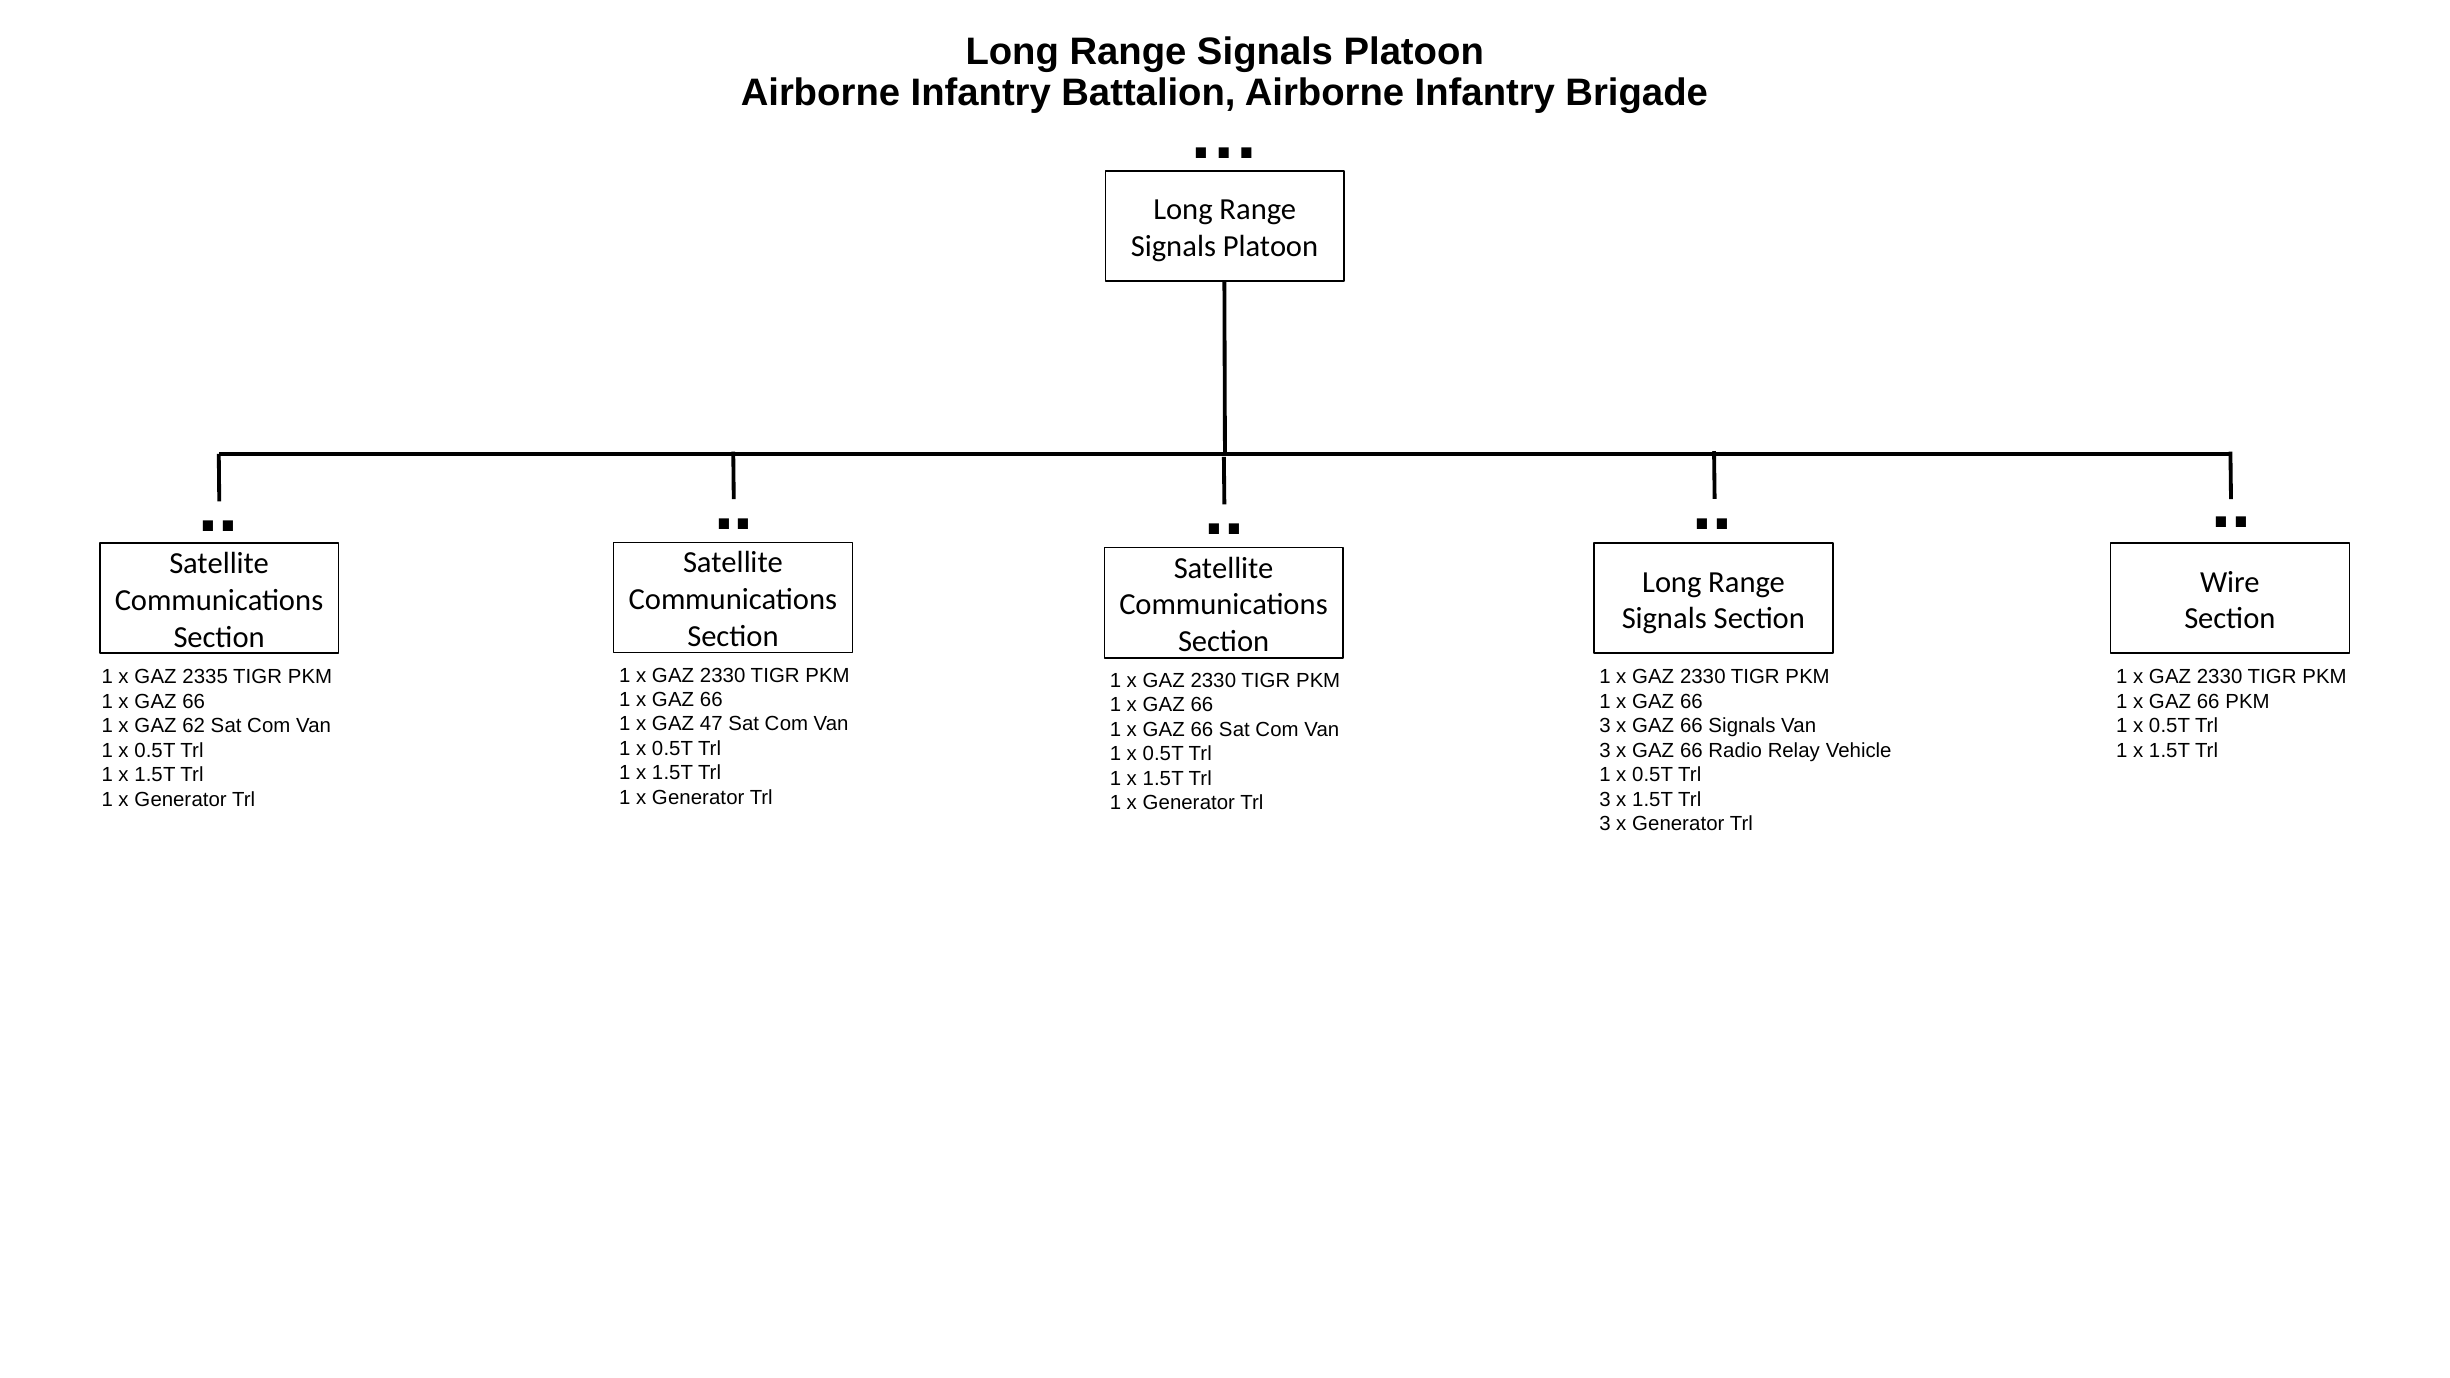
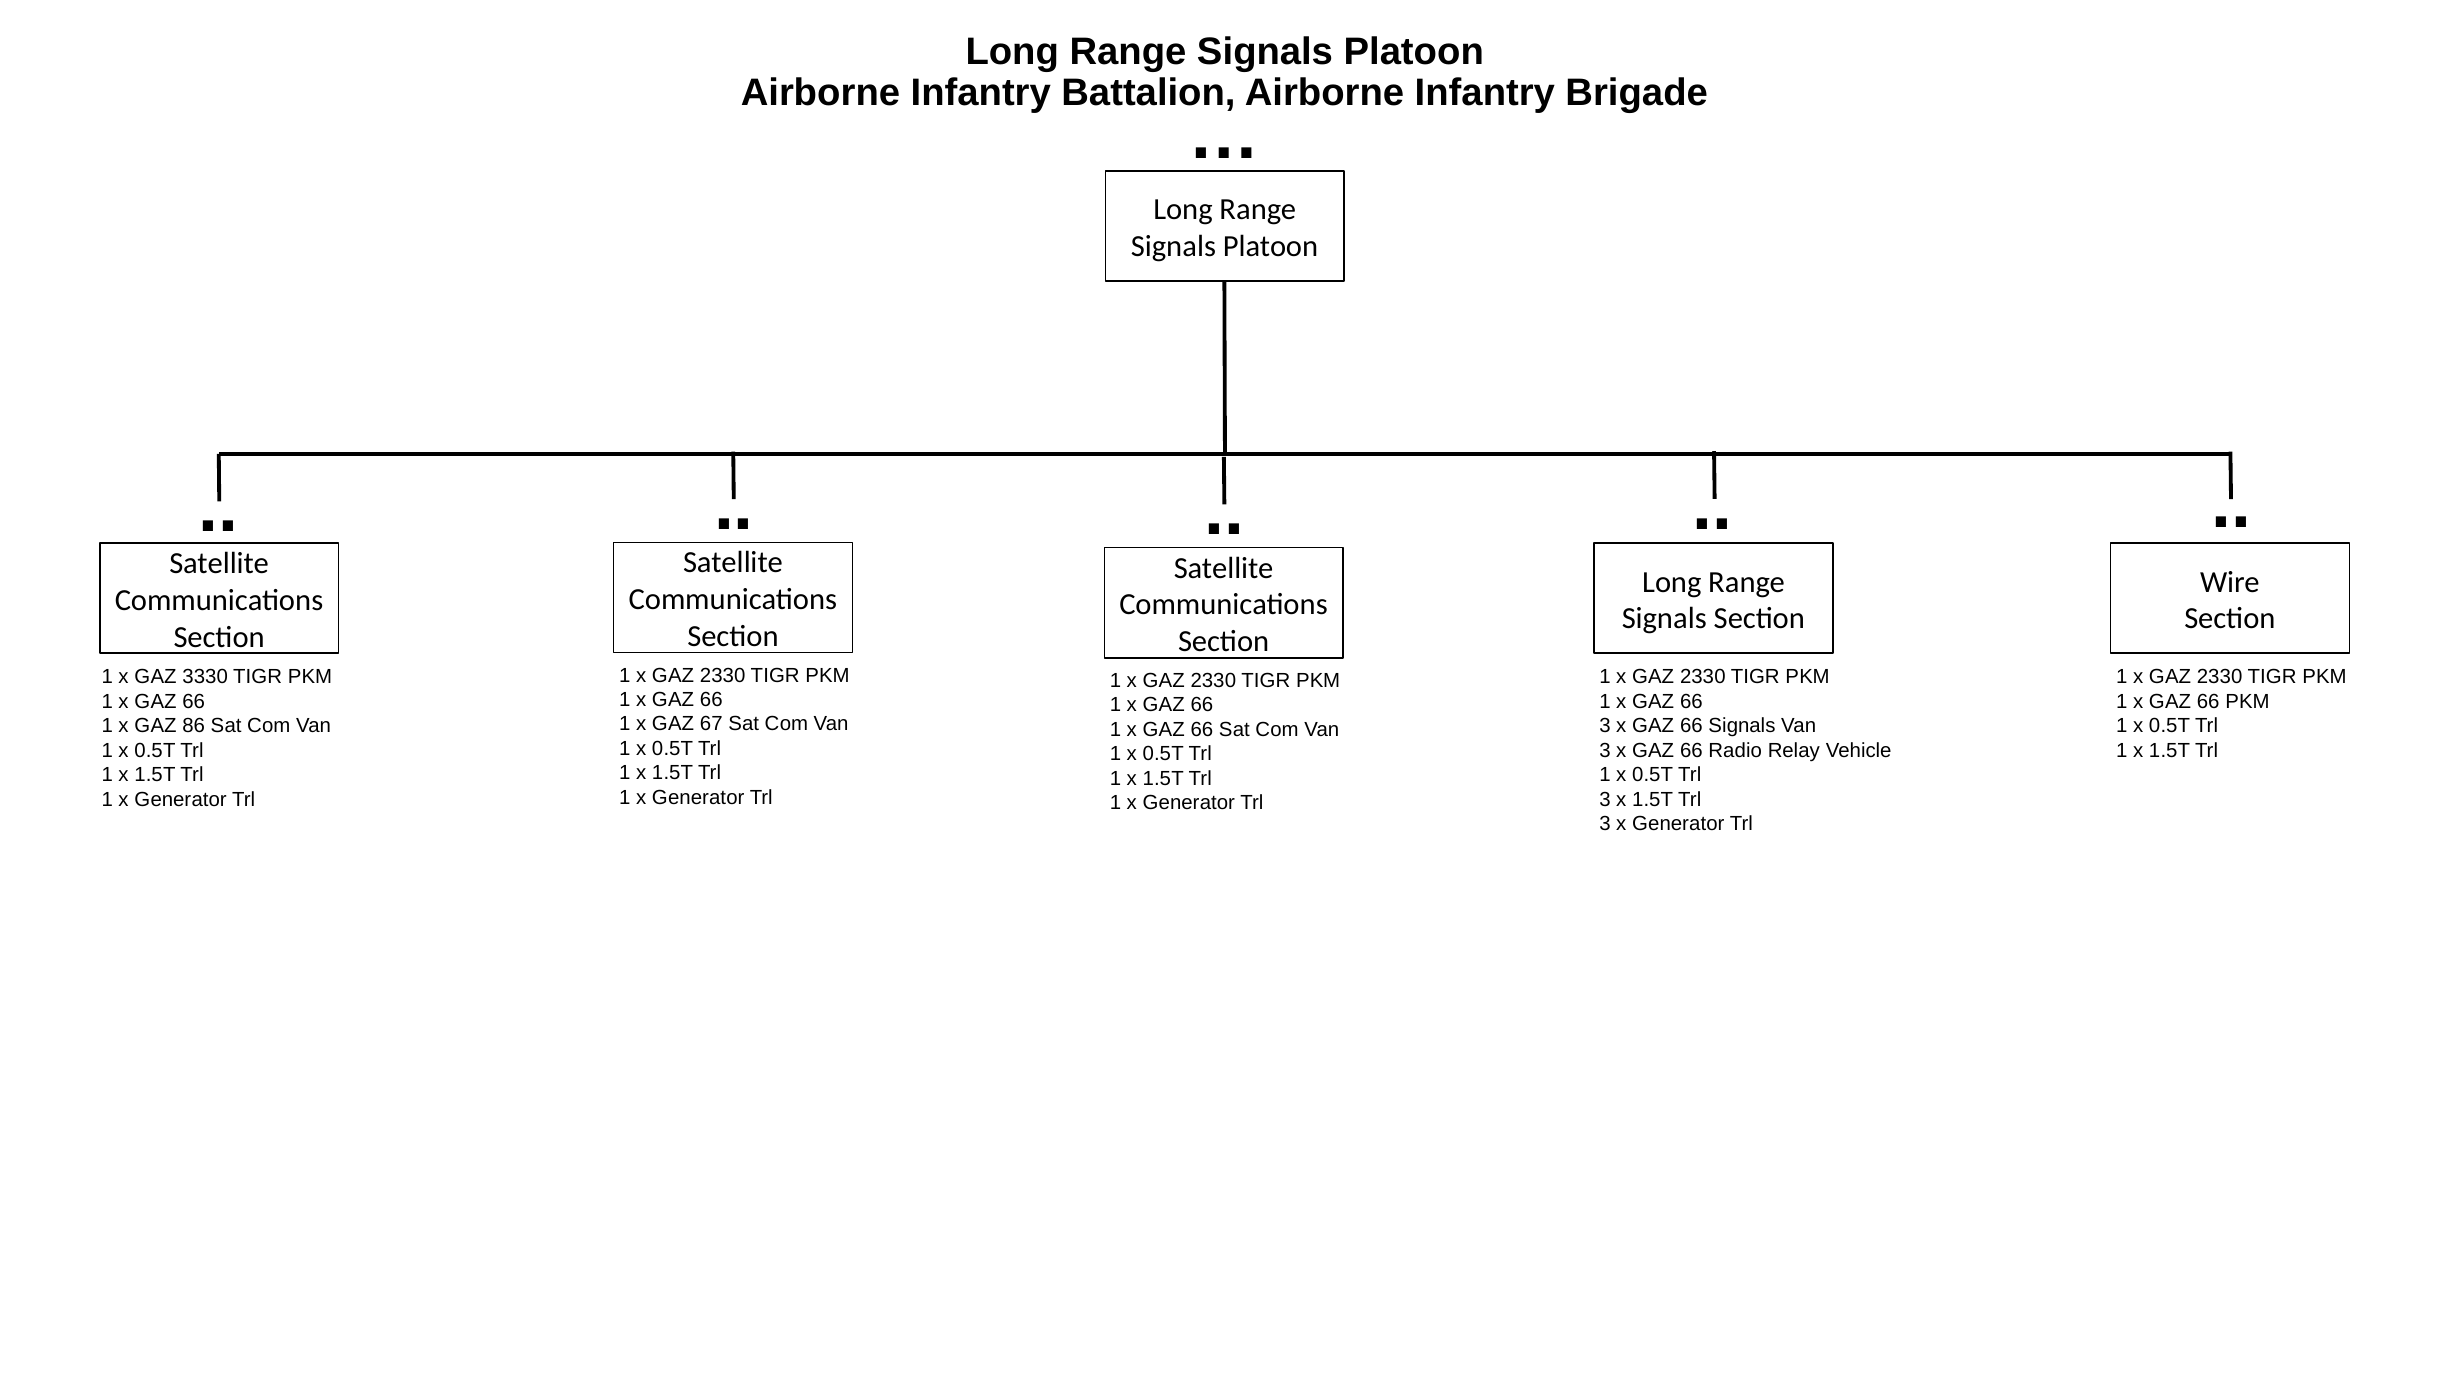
2335: 2335 -> 3330 (205, 677)
47: 47 -> 67 (711, 724)
62: 62 -> 86 (194, 726)
